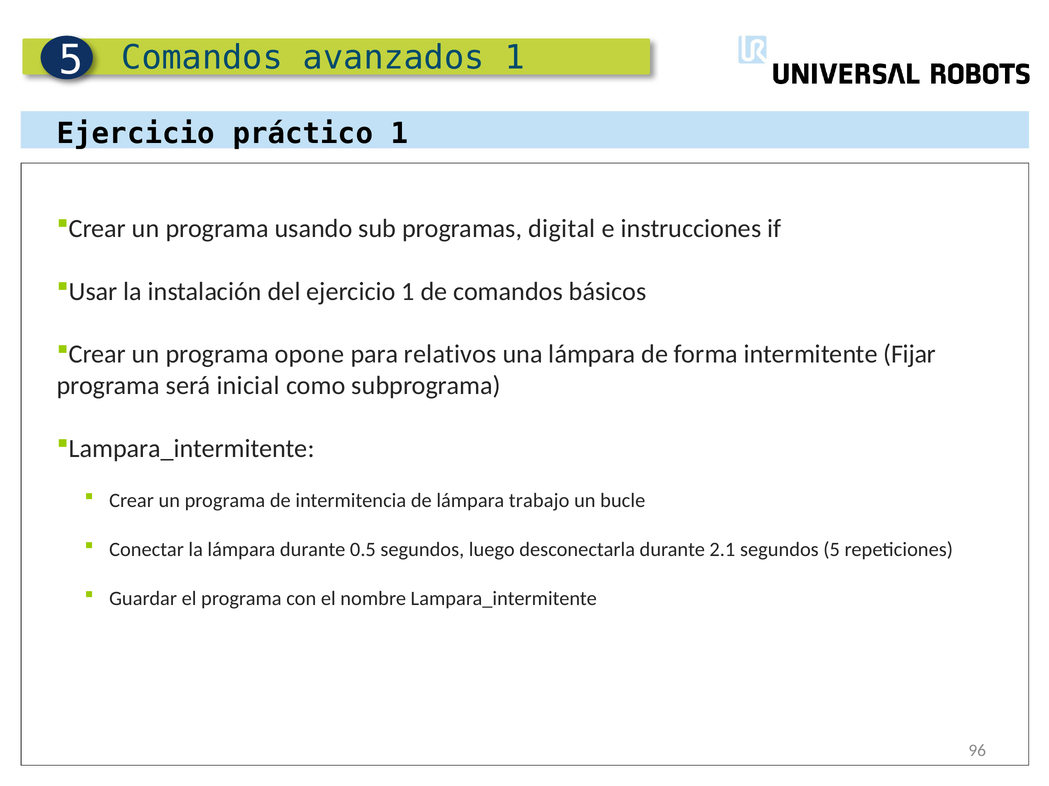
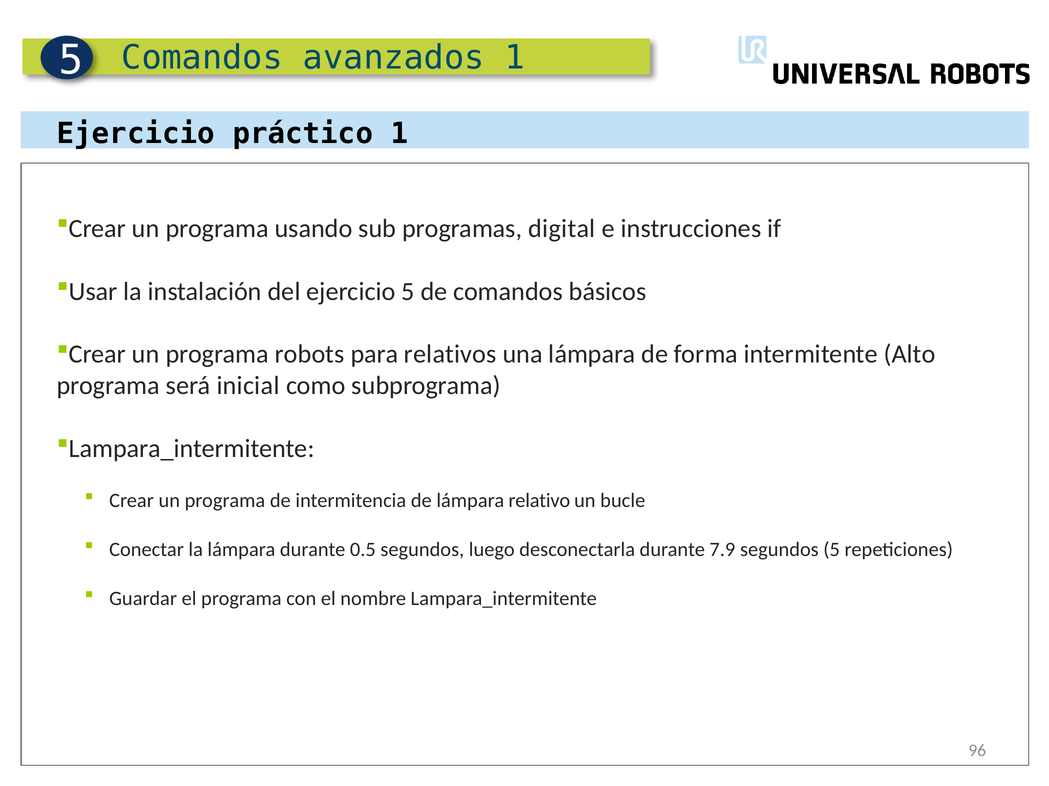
ejercicio 1: 1 -> 5 (408, 292)
opone: opone -> robots (310, 355)
Fijar: Fijar -> Alto (910, 355)
trabajo: trabajo -> relativo (539, 501)
2.1: 2.1 -> 7.9 (722, 550)
